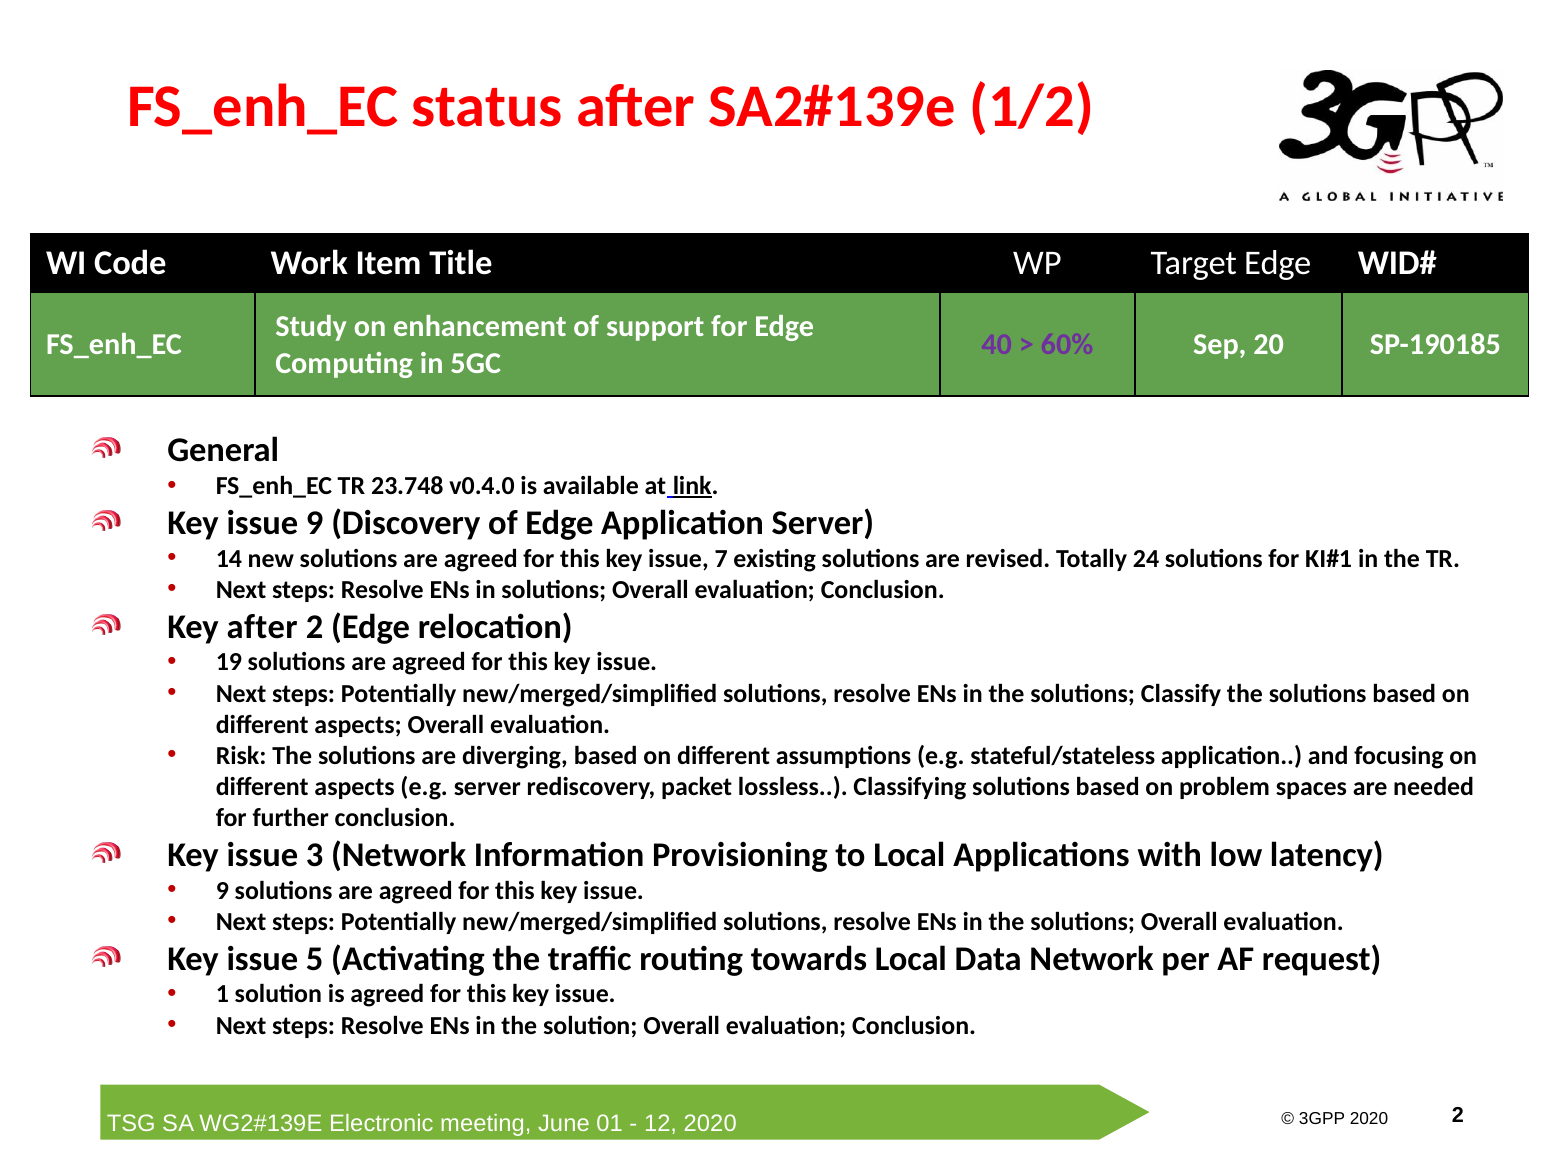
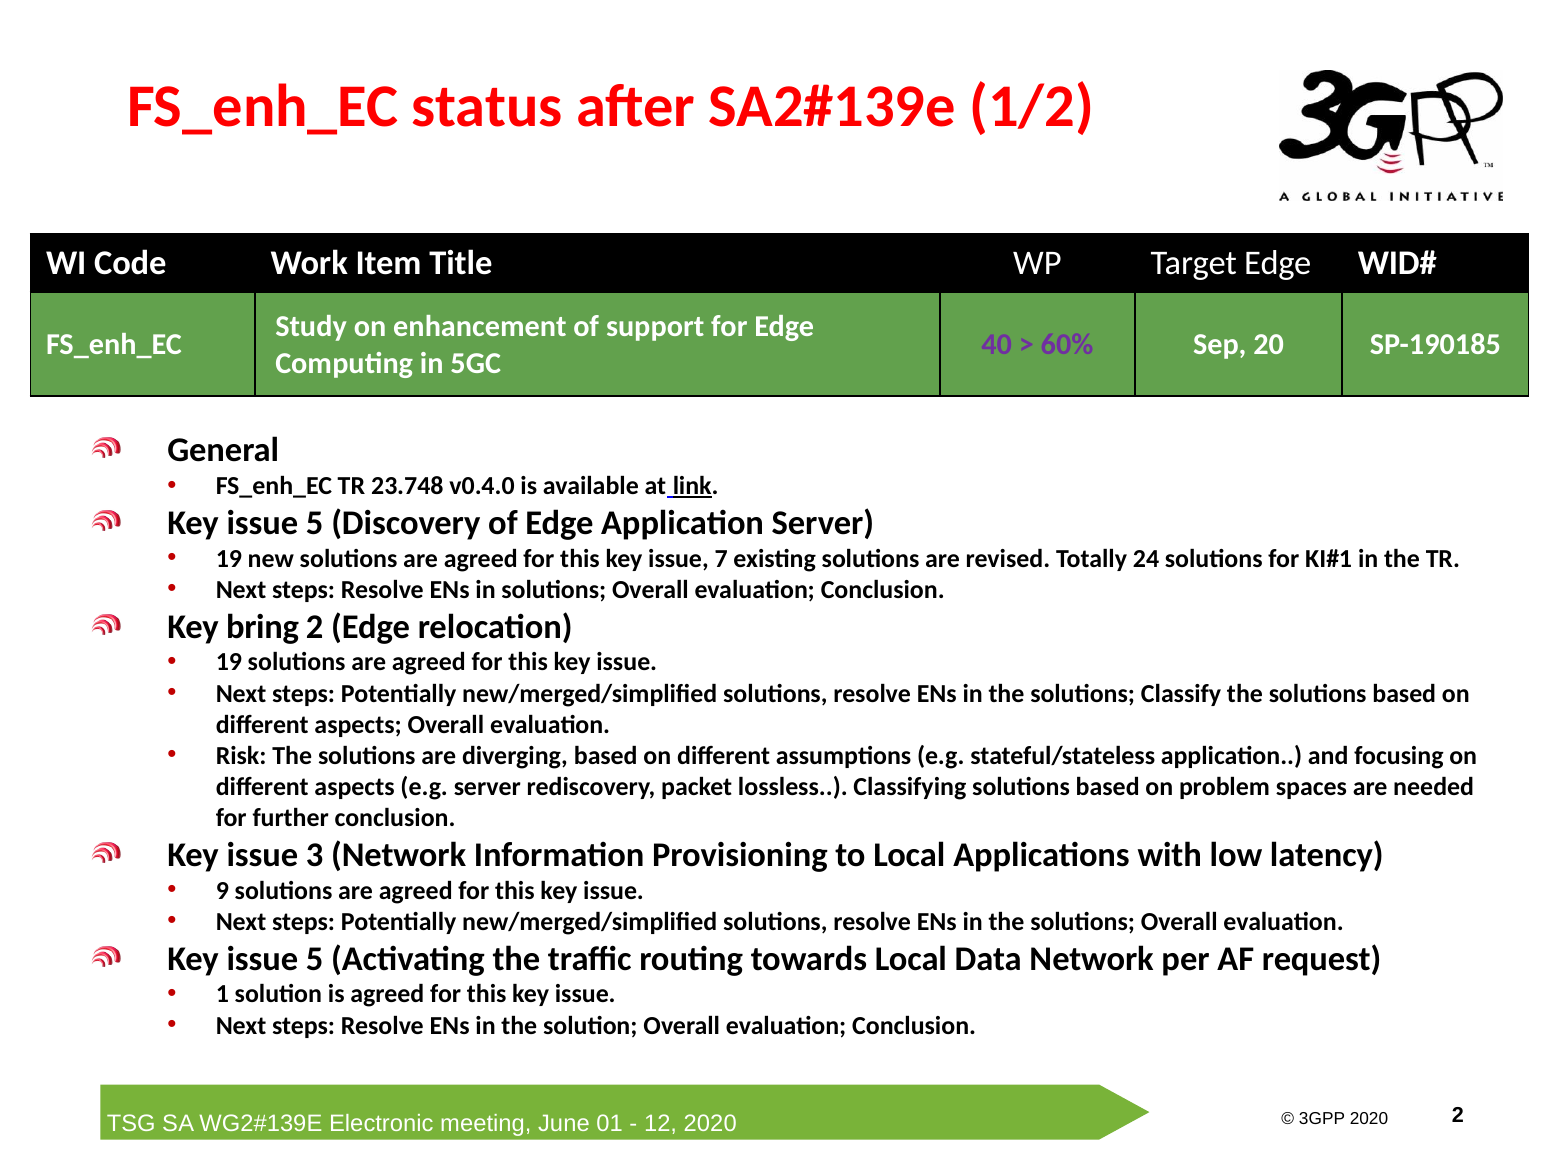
9: 9 -> 5 (315, 523)
14: 14 -> 19 (229, 558)
Key after: after -> bring (263, 626)
